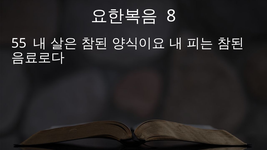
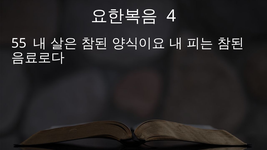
8: 8 -> 4 (171, 16)
